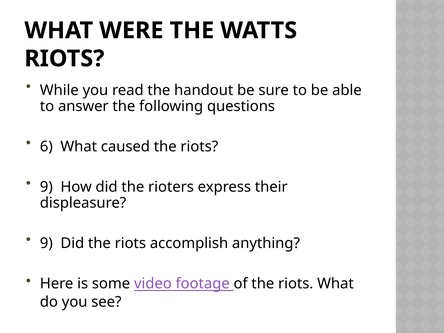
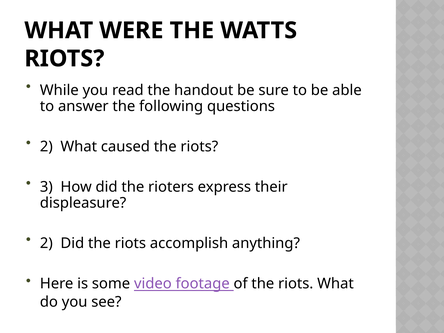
6: 6 -> 2 (46, 147)
9: 9 -> 3 (46, 187)
9: 9 -> 2 (46, 243)
